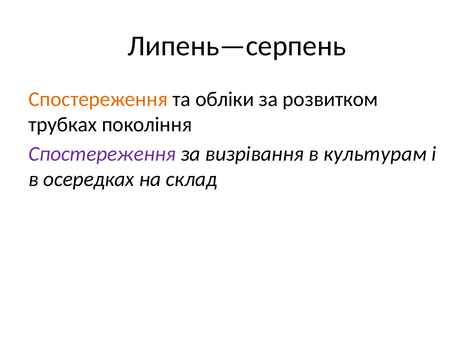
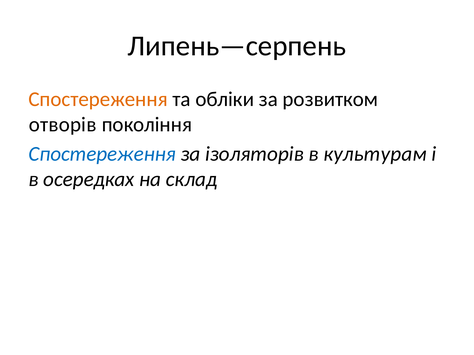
трубках: трубках -> отворів (63, 125)
Спостереження colour: purple -> blue (102, 154)
визрівання: визрівання -> ізоляторів (255, 154)
